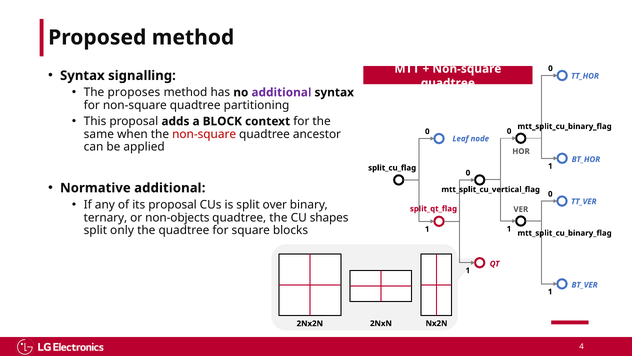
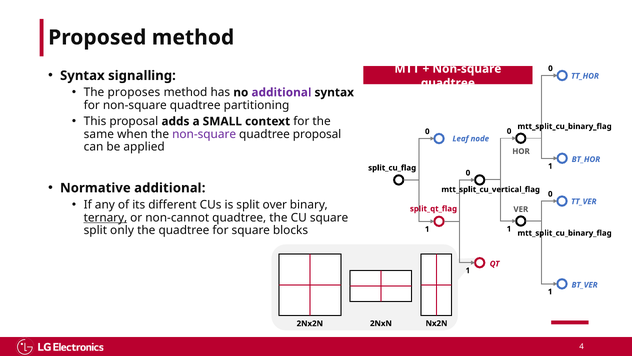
BLOCK: BLOCK -> SMALL (222, 121)
non-square colour: red -> purple (204, 134)
quadtree ancestor: ancestor -> proposal (317, 134)
its proposal: proposal -> different (172, 204)
ternary underline: none -> present (105, 217)
non-objects: non-objects -> non-cannot (177, 217)
CU shapes: shapes -> square (329, 217)
